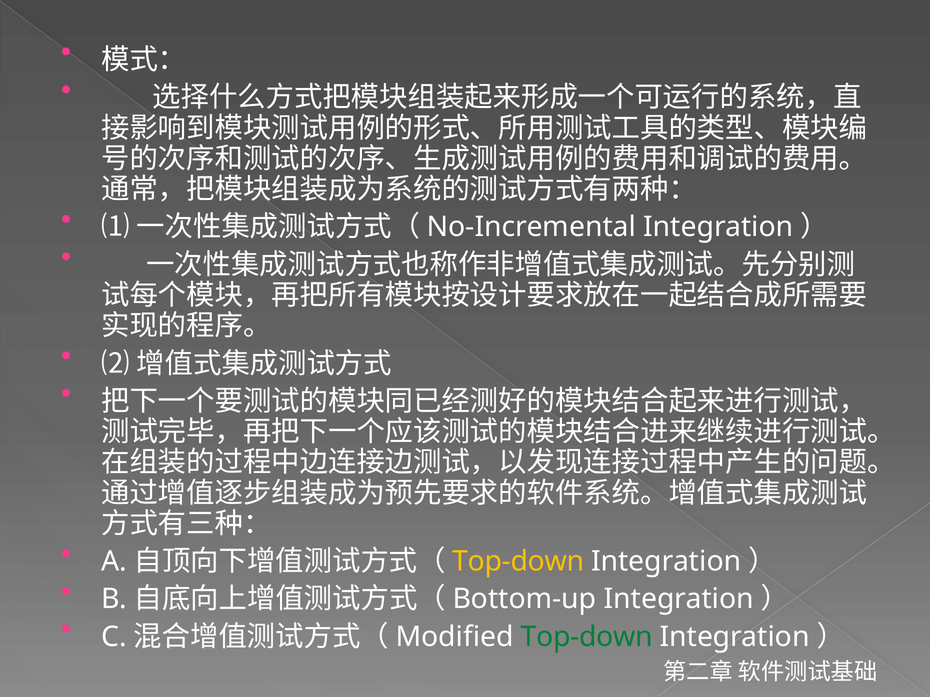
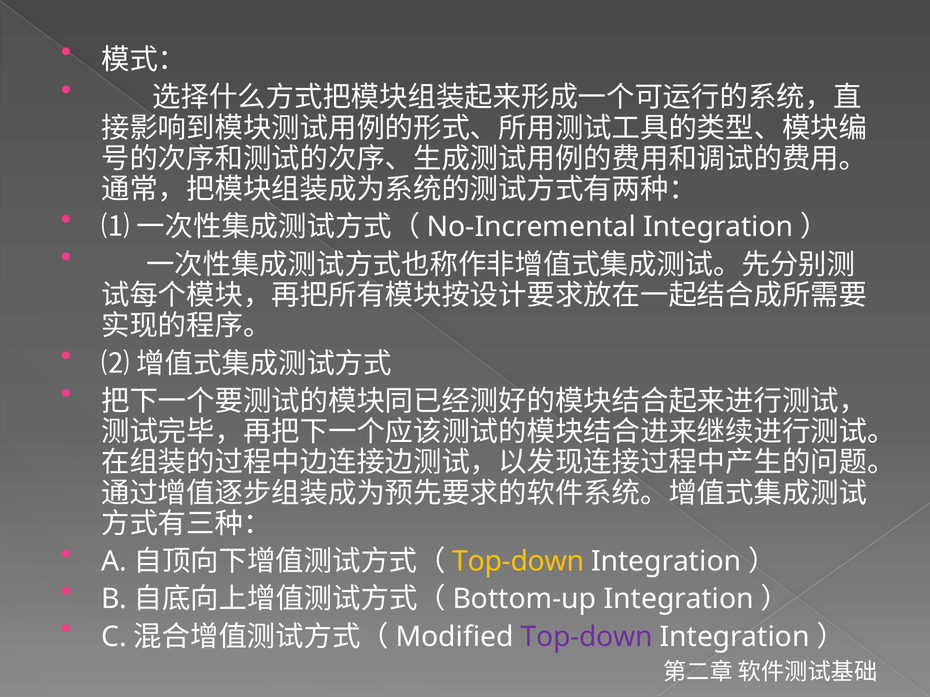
Top-down colour: green -> purple (587, 637)
